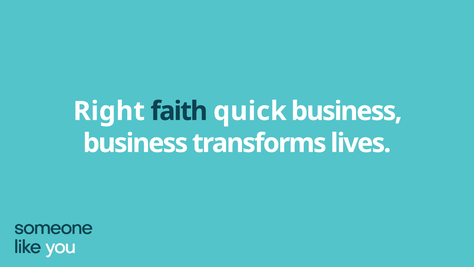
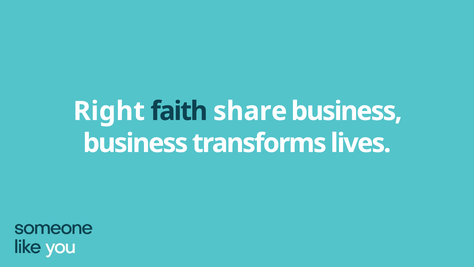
quick: quick -> share (250, 111)
